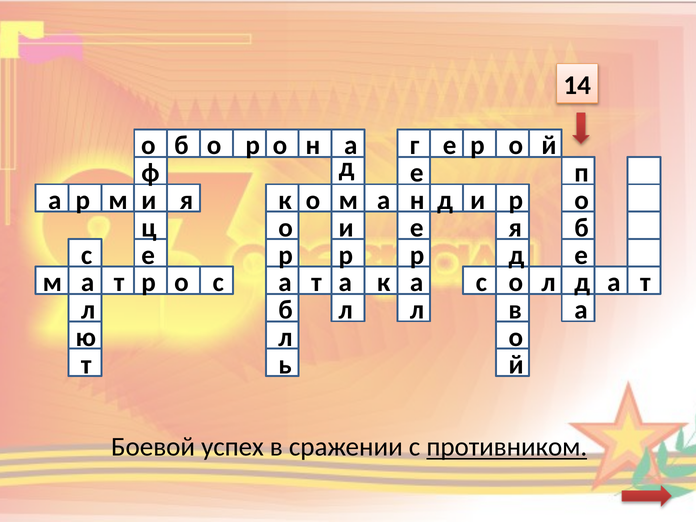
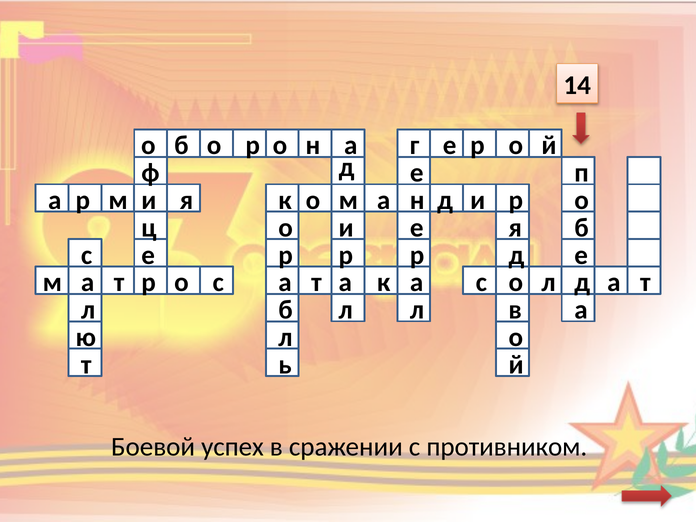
противником underline: present -> none (507, 447)
